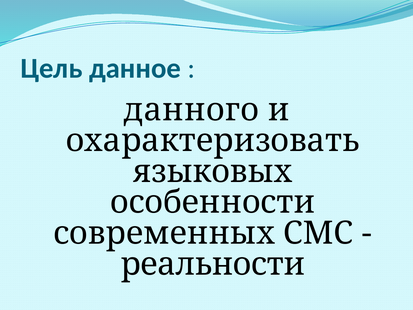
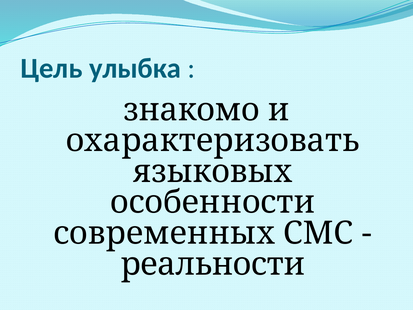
данное: данное -> улыбка (135, 68)
данного: данного -> знакомо (192, 110)
